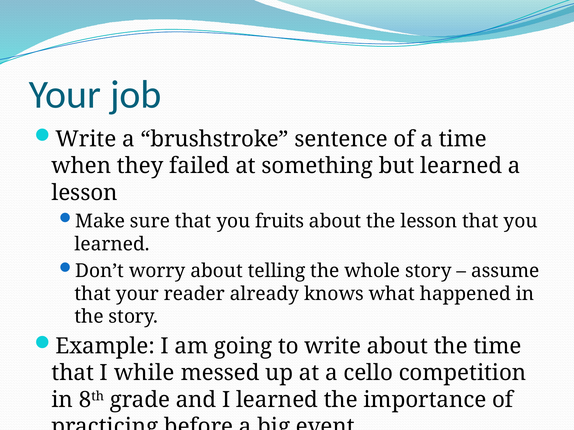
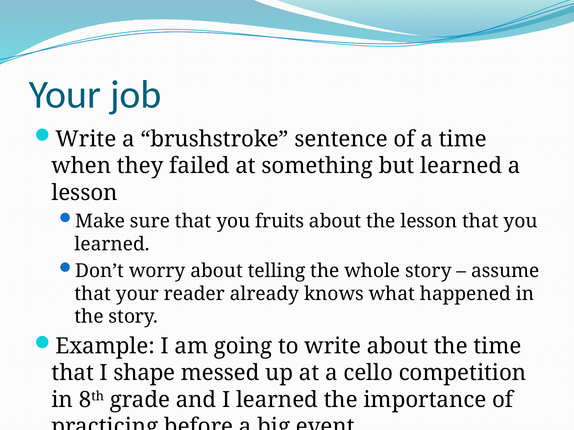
while: while -> shape (144, 373)
